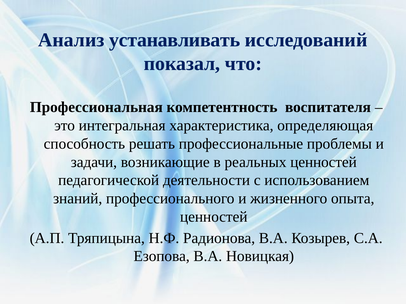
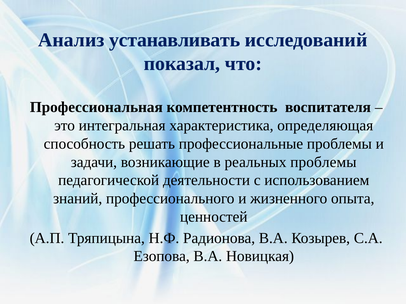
реальных ценностей: ценностей -> проблемы (323, 162)
